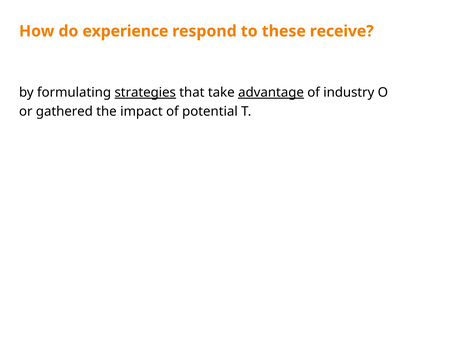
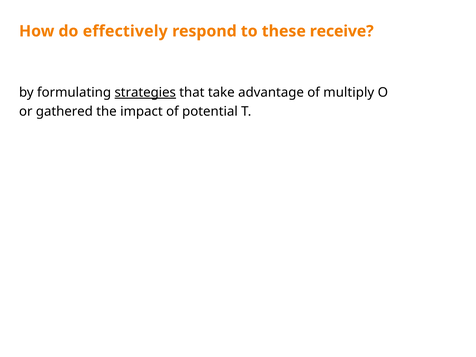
experience: experience -> effectively (125, 31)
advantage underline: present -> none (271, 93)
industry: industry -> multiply (349, 93)
